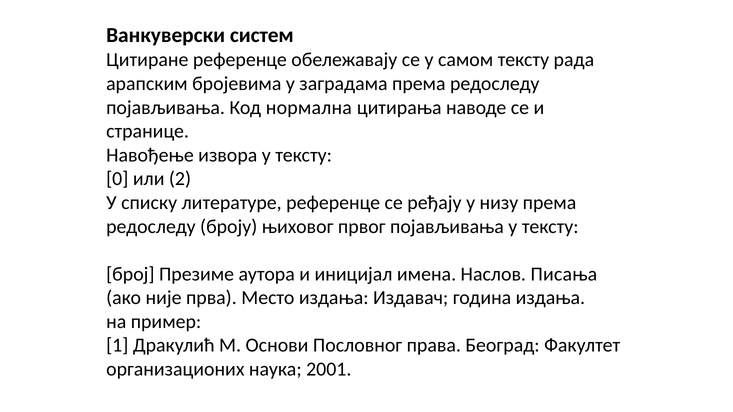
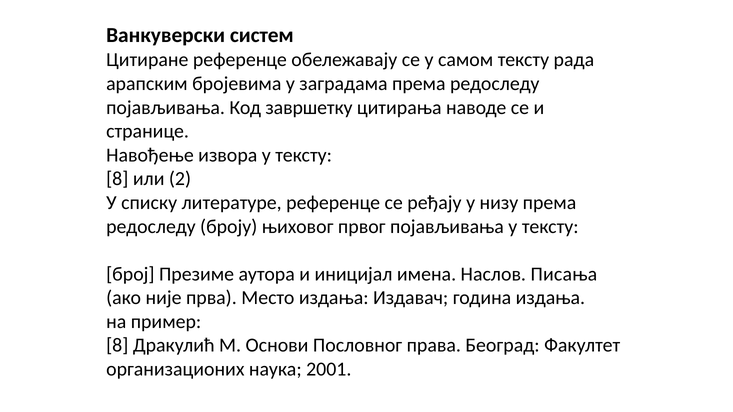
нормална: нормална -> завршетку (309, 108)
0: 0 -> 8 (117, 179)
1: 1 -> 8 (117, 346)
